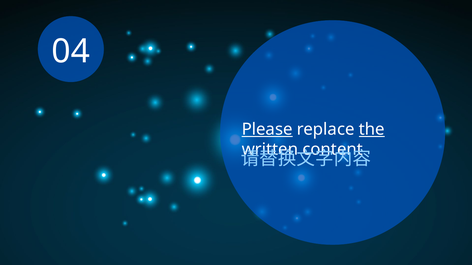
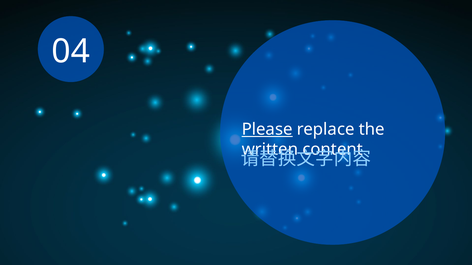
the underline: present -> none (372, 129)
